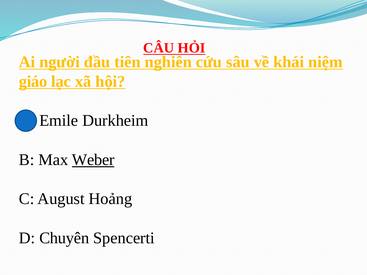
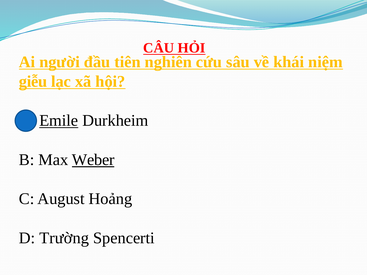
giáo: giáo -> giễu (33, 82)
Emile underline: none -> present (59, 121)
Chuyên: Chuyên -> Trường (64, 238)
